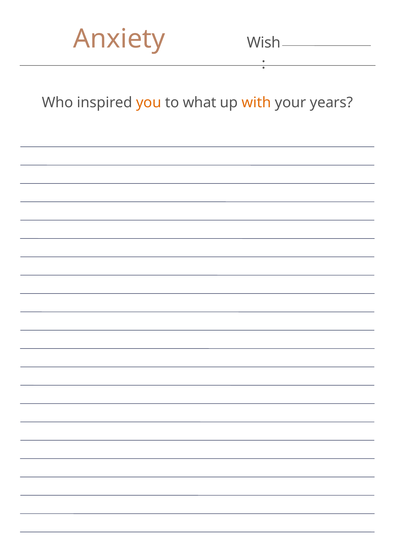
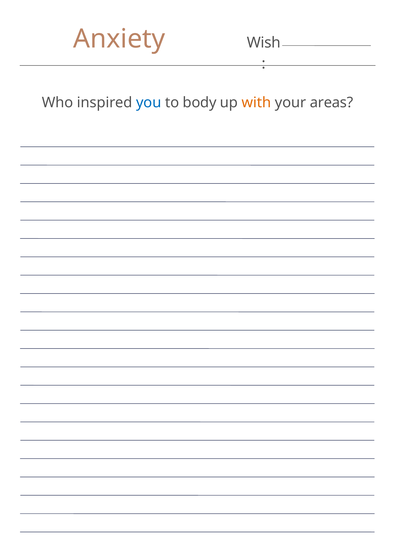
you colour: orange -> blue (149, 102)
what: what -> body (200, 102)
years: years -> areas (332, 102)
